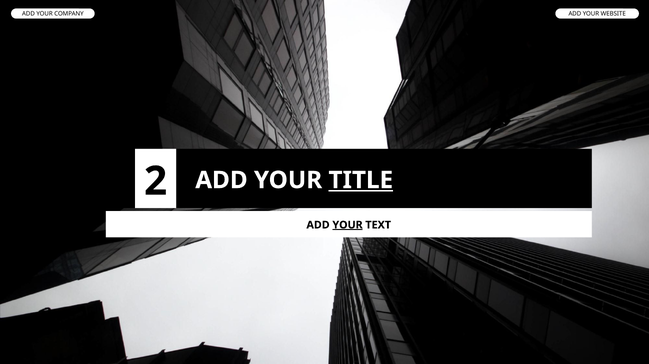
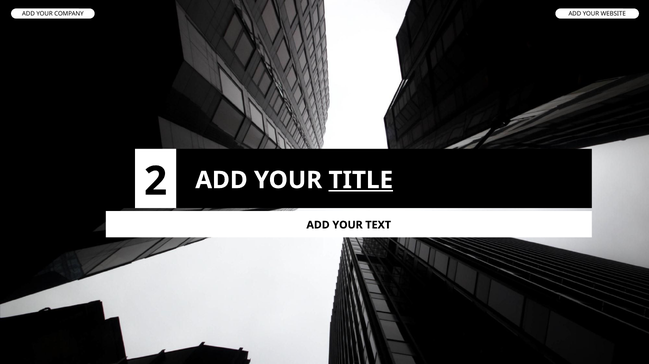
YOUR underline: present -> none (348, 225)
